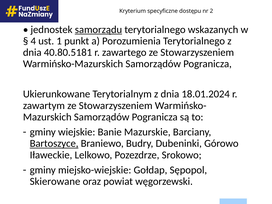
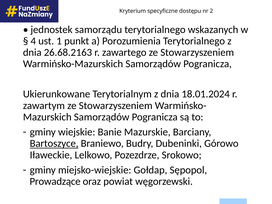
samorządu underline: present -> none (98, 30)
40.80.5181: 40.80.5181 -> 26.68.2163 (68, 52)
Skierowane: Skierowane -> Prowadzące (55, 182)
